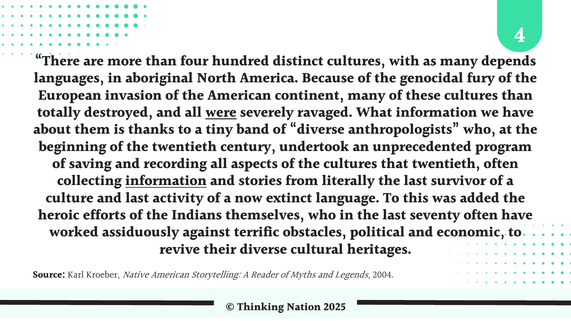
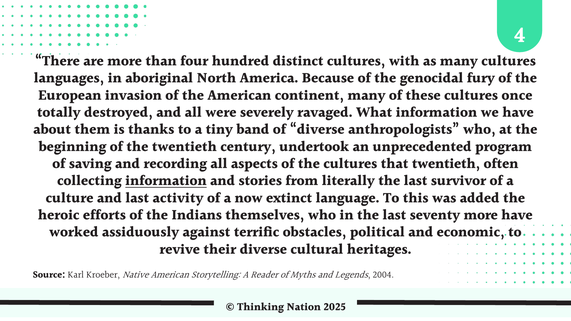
many depends: depends -> cultures (509, 61)
cultures than: than -> once (517, 96)
were underline: present -> none (221, 113)
seventy often: often -> more (481, 216)
